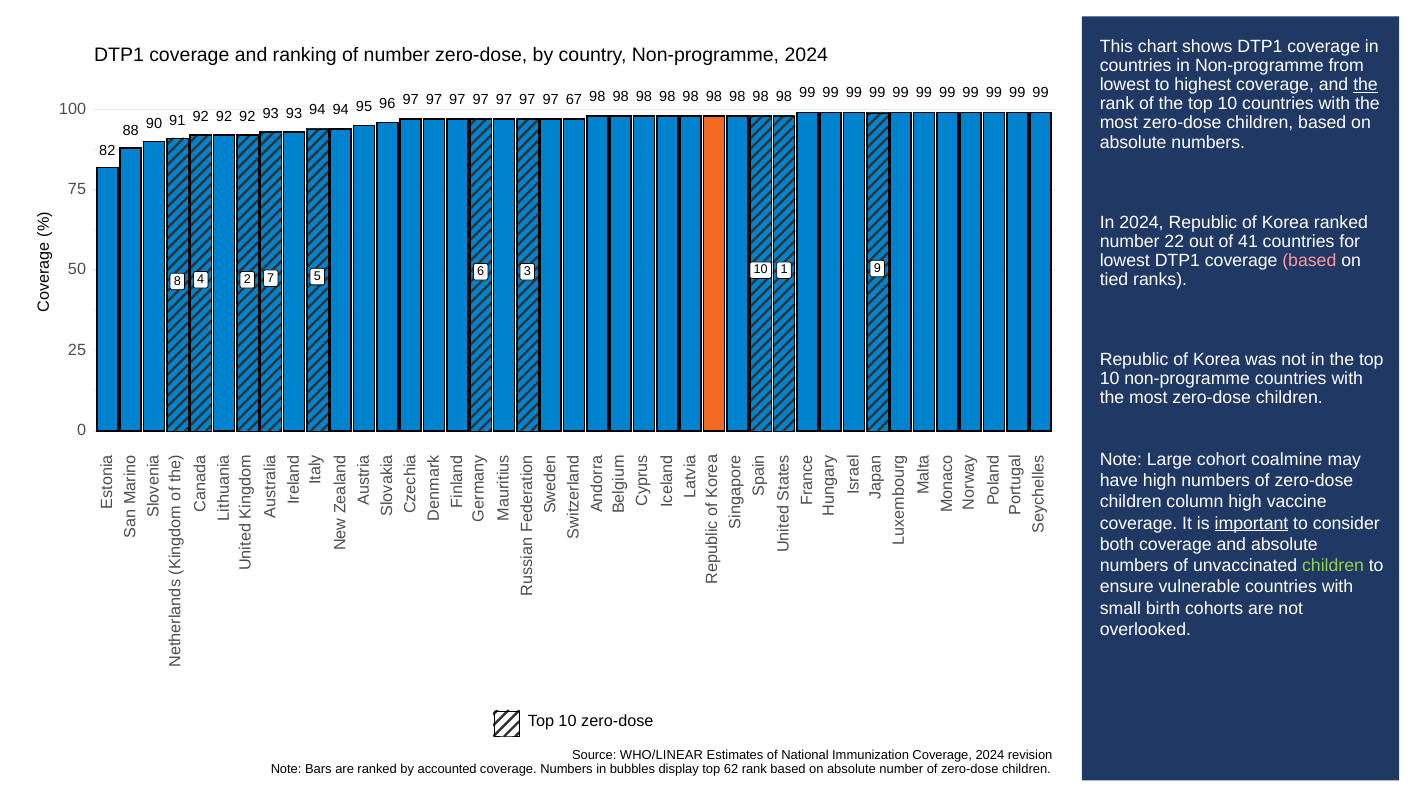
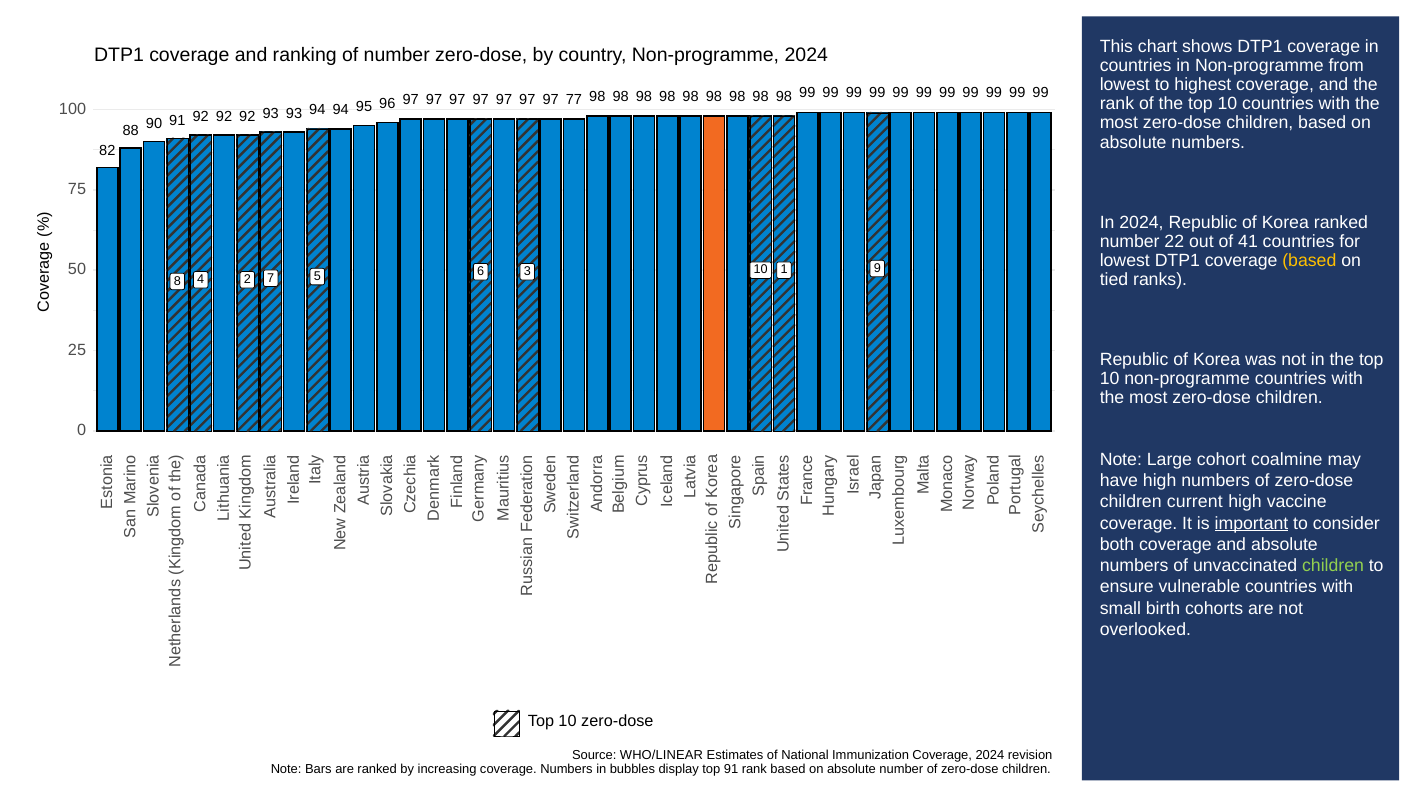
the underline: present -> none (1366, 85)
67: 67 -> 77 (574, 100)
based colour: pink -> yellow (1309, 261)
column: column -> current (1195, 502)
accounted: accounted -> increasing (447, 769)
top 62: 62 -> 91 (731, 769)
